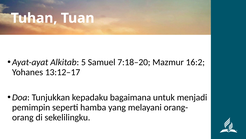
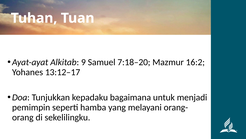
5: 5 -> 9 (83, 62)
